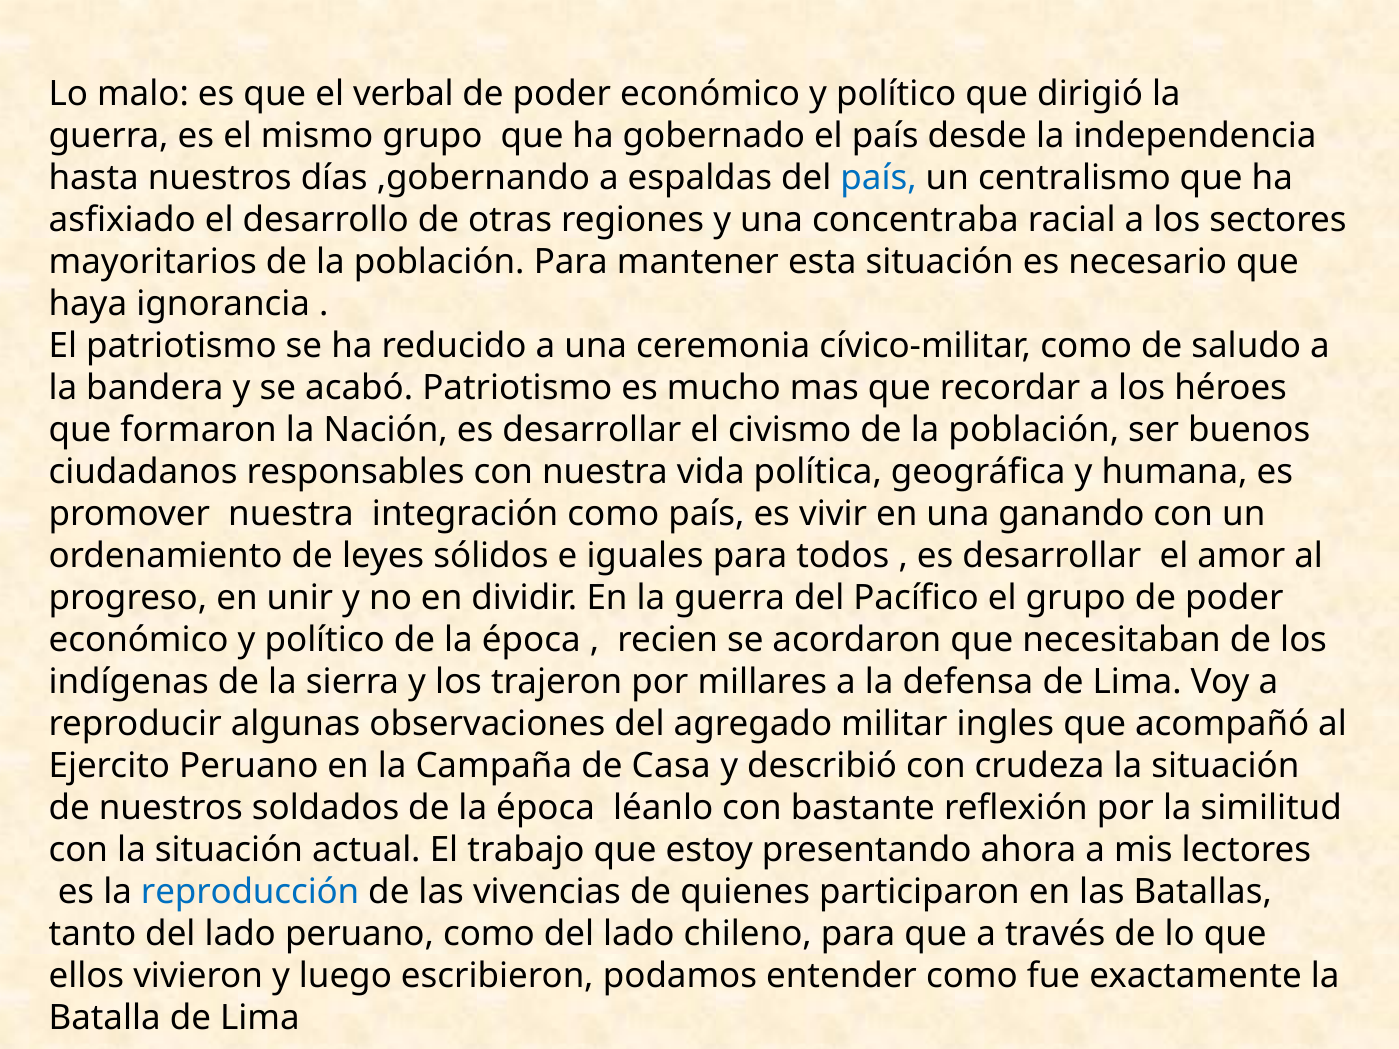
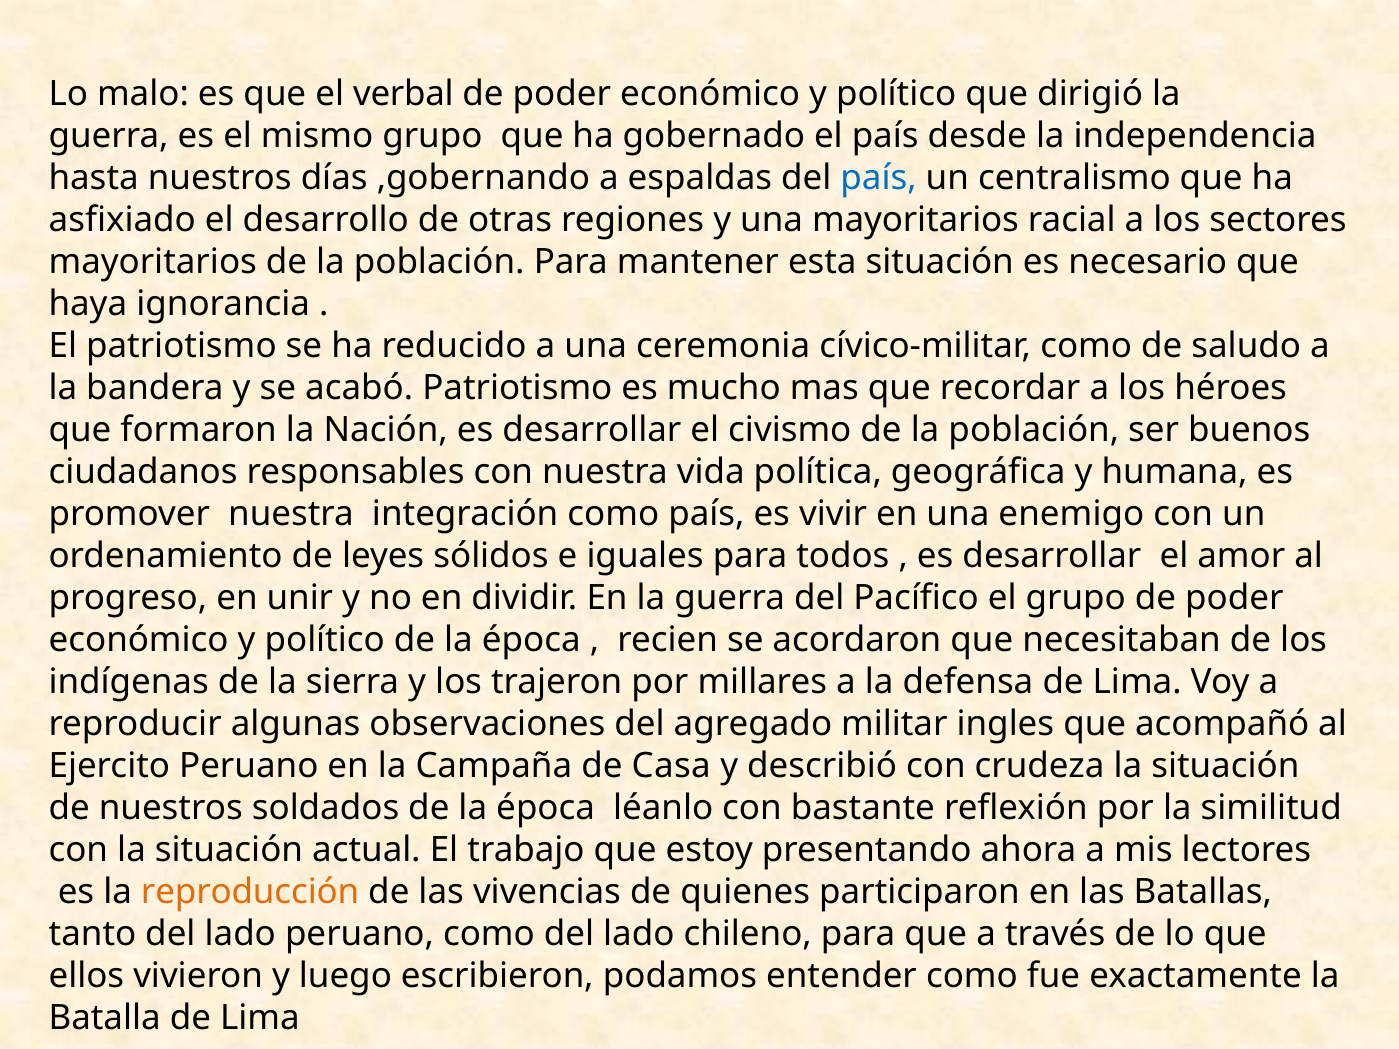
una concentraba: concentraba -> mayoritarios (916, 220)
ganando: ganando -> enemigo (1071, 514)
reproducción colour: blue -> orange (250, 892)
